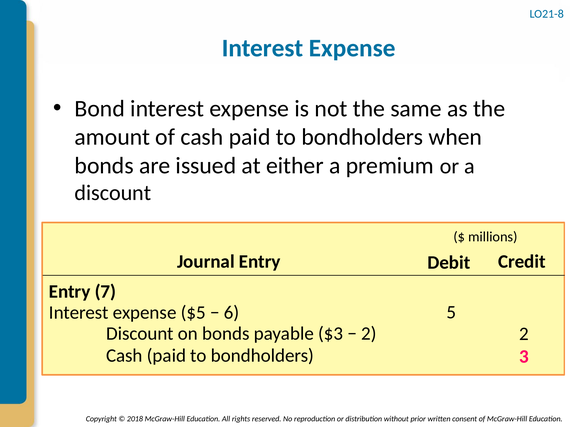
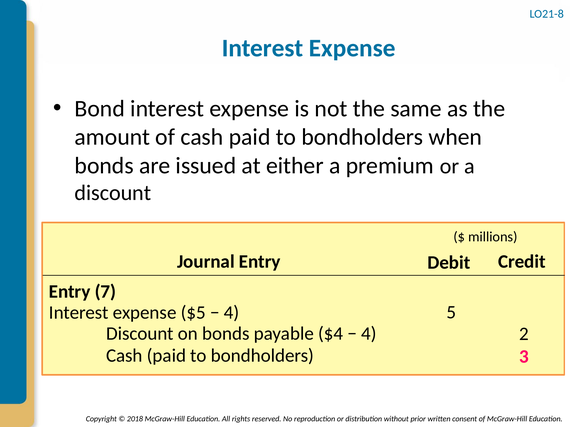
6: 6 -> 4 (232, 313)
$3: $3 -> $4 (331, 334)
2: 2 -> 4 (369, 334)
